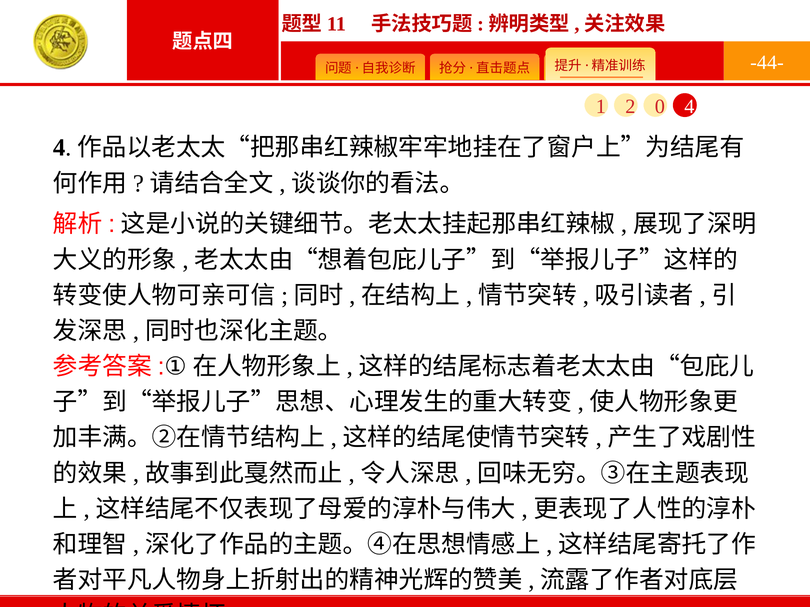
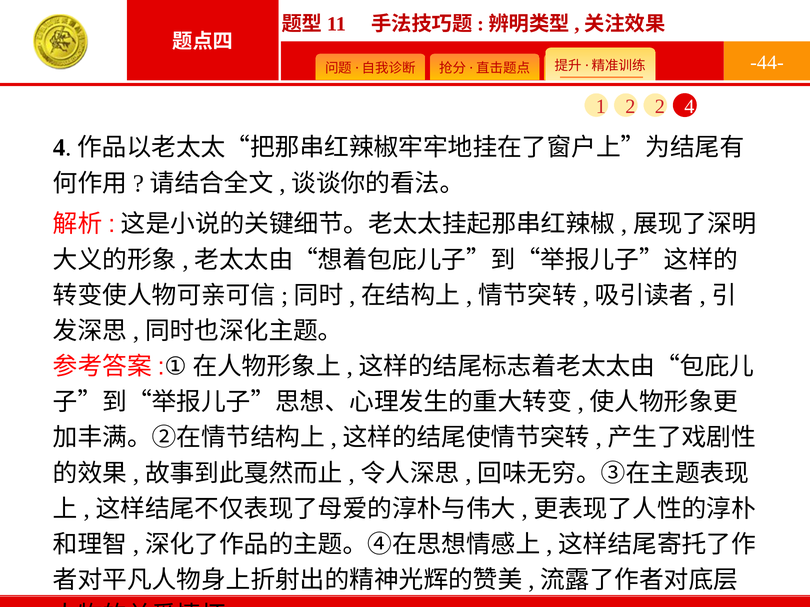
2 0: 0 -> 2 (660, 107)
